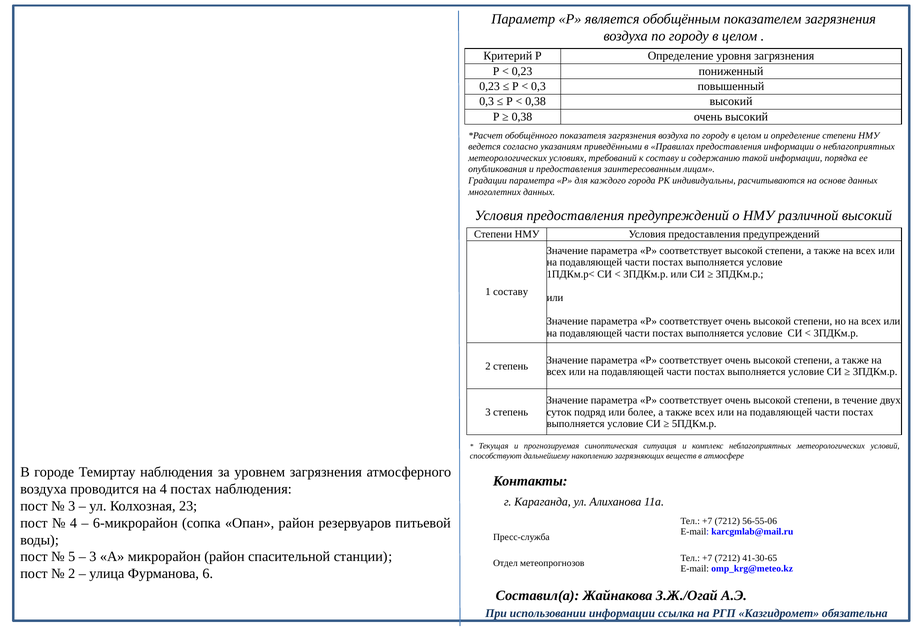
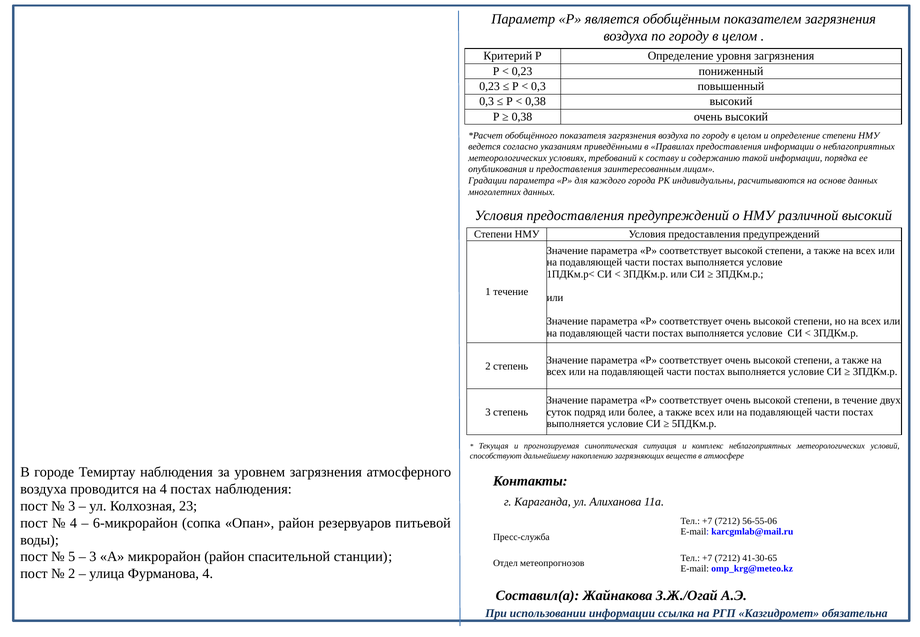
1 составу: составу -> течение (511, 292)
Фурманова 6: 6 -> 4 (208, 574)
